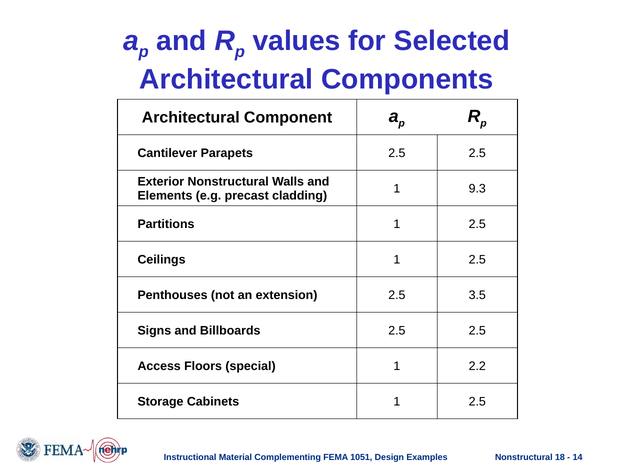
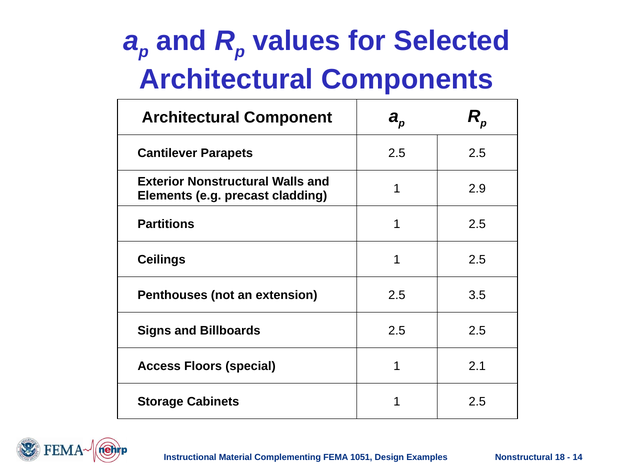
9.3: 9.3 -> 2.9 (477, 189)
2.2: 2.2 -> 2.1 (477, 366)
